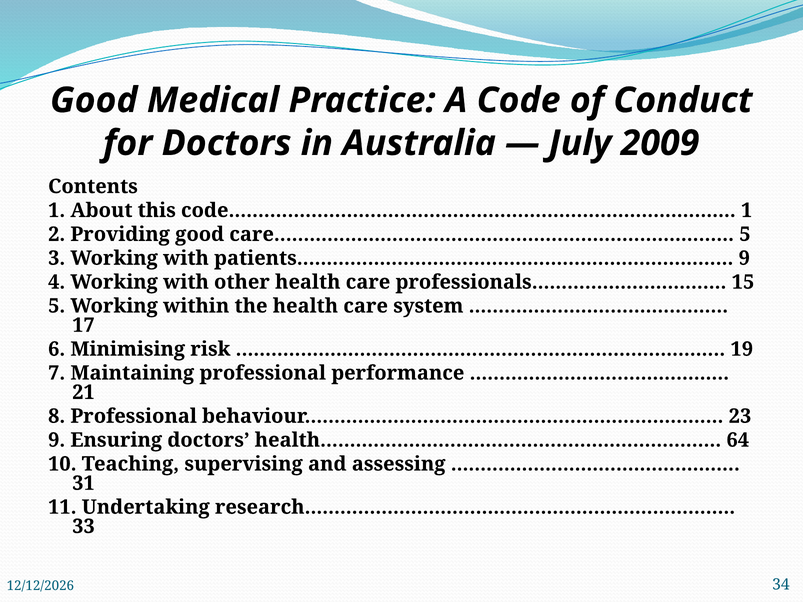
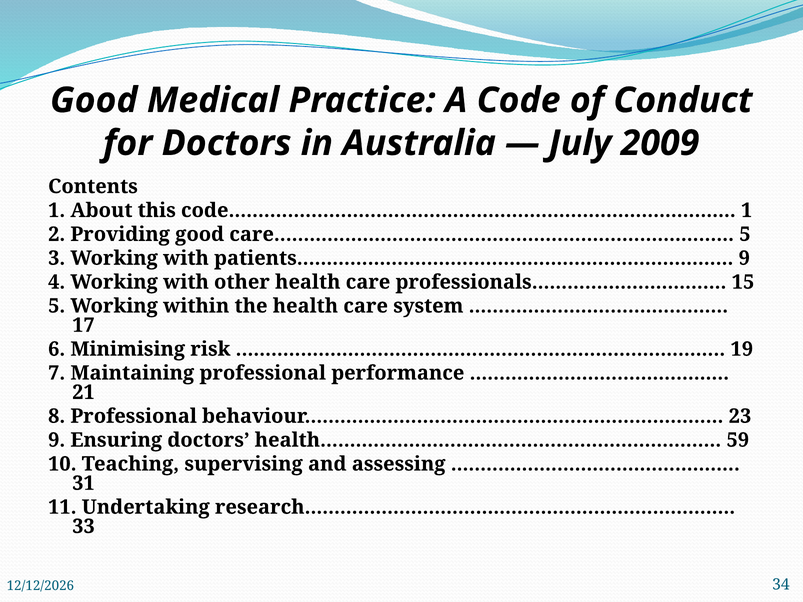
64: 64 -> 59 (738, 440)
